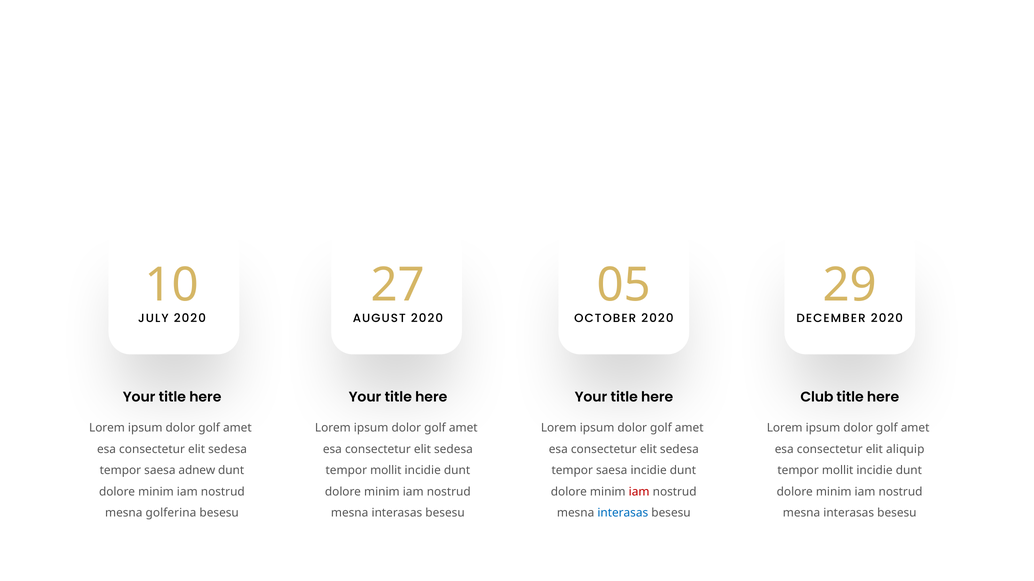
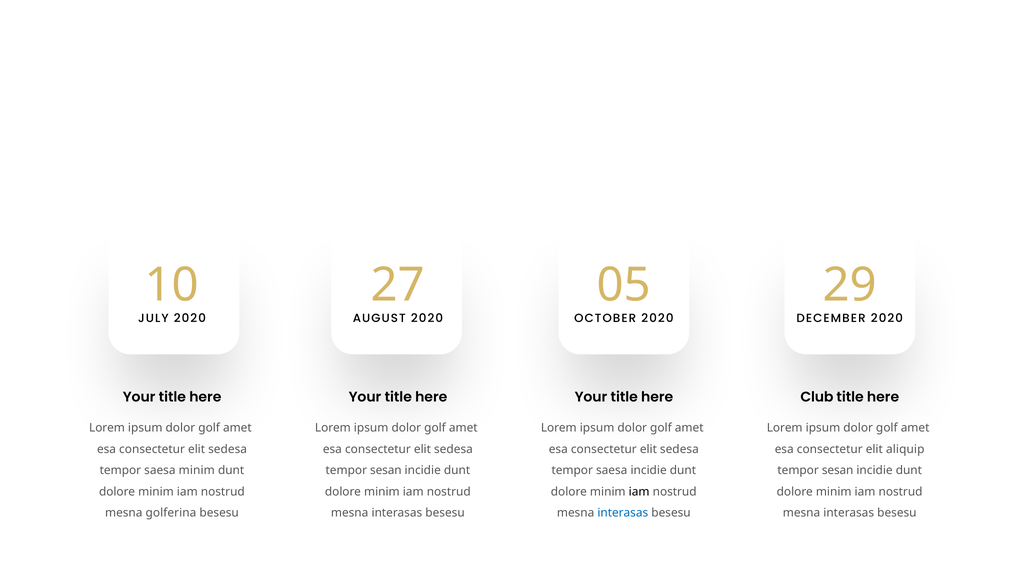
saesa adnew: adnew -> minim (197, 471)
mollit: mollit -> sesan (386, 471)
mollit: mollit -> sesan (838, 471)
iam colour: red -> black (639, 492)
